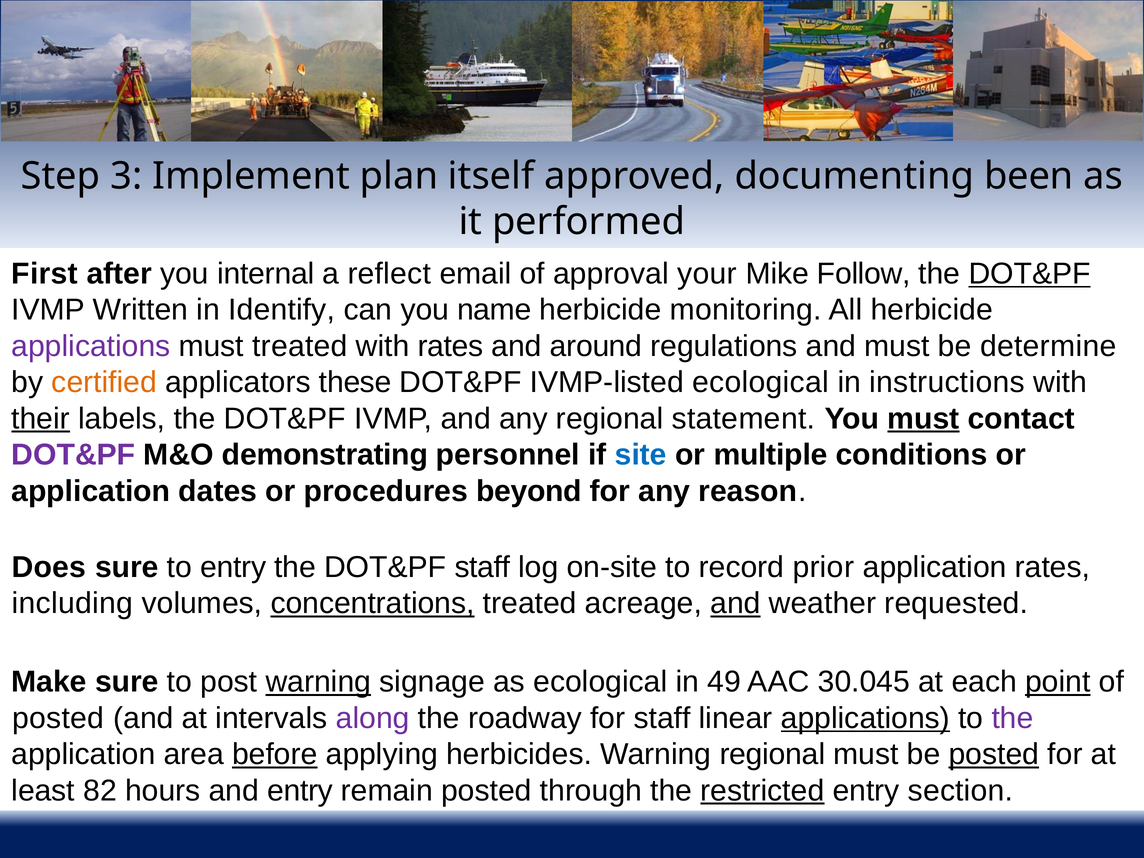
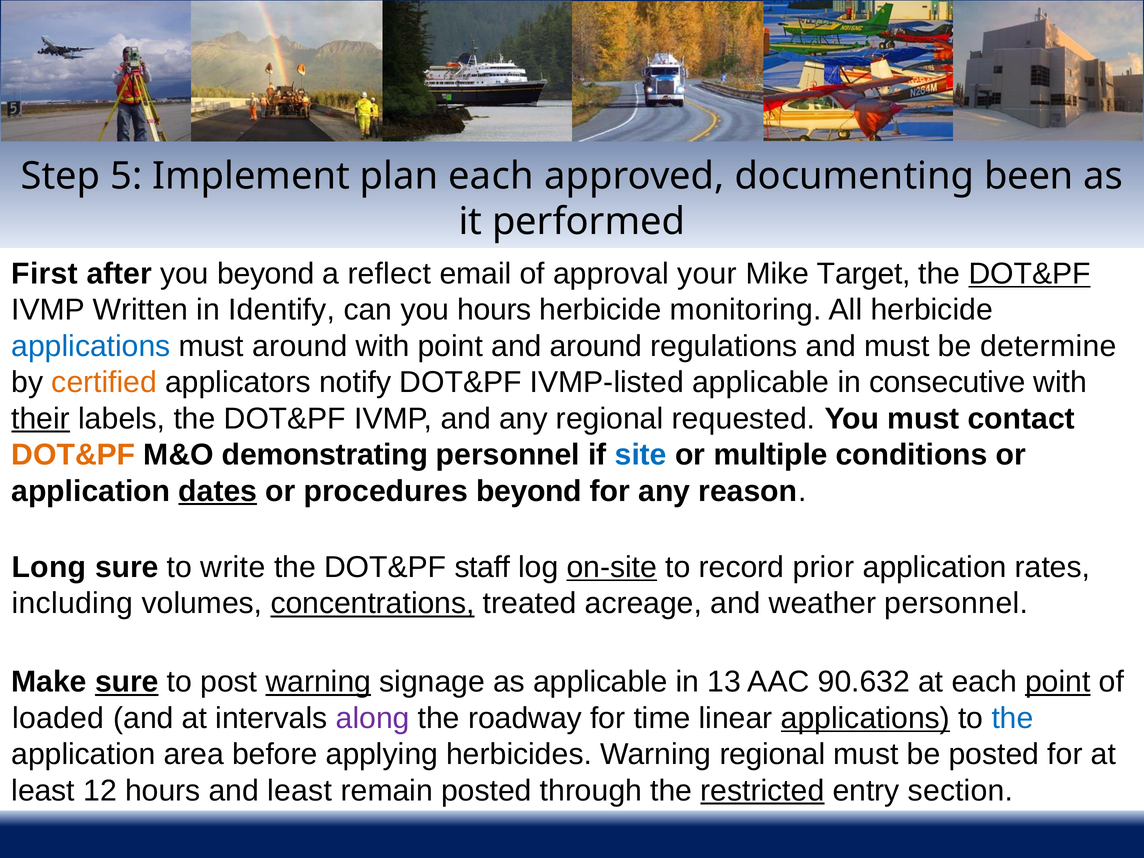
3: 3 -> 5 (126, 176)
plan itself: itself -> each (491, 176)
you internal: internal -> beyond (266, 274)
Follow: Follow -> Target (864, 274)
you name: name -> hours (494, 310)
applications colour: purple -> blue (91, 346)
must treated: treated -> around (300, 346)
with rates: rates -> point (450, 346)
these: these -> notify (355, 382)
IVMP-listed ecological: ecological -> applicable (761, 382)
instructions: instructions -> consecutive (947, 382)
statement: statement -> requested (743, 419)
must underline: present -> none (923, 419)
DOT&PF colour: purple -> orange (73, 455)
dates underline: none -> present (218, 491)
Does: Does -> Long (49, 567)
to entry: entry -> write (233, 567)
on-site underline: none -> present (612, 567)
and underline: present -> none (736, 604)
weather requested: requested -> personnel (956, 604)
sure underline: none -> present (127, 682)
as ecological: ecological -> applicable (600, 682)
49: 49 -> 13 (724, 682)
30.045: 30.045 -> 90.632 (864, 682)
posted: posted -> loaded (58, 718)
for staff: staff -> time (662, 718)
the colour: purple -> blue (1013, 718)
before underline: present -> none (275, 754)
posted underline: present -> none (994, 754)
82: 82 -> 12 (100, 791)
and entry: entry -> least (300, 791)
